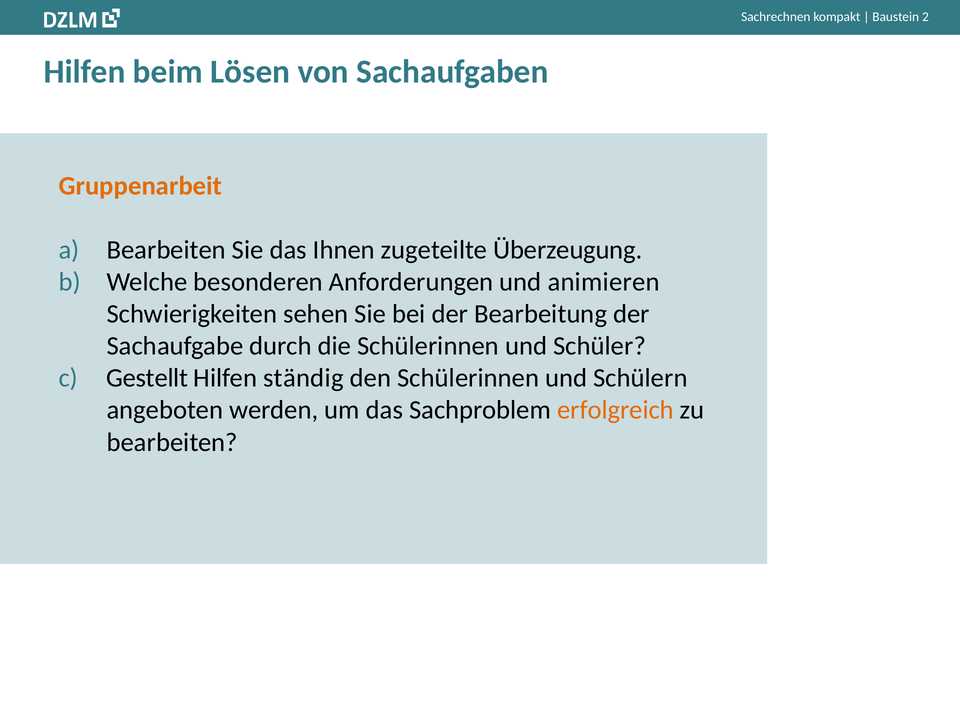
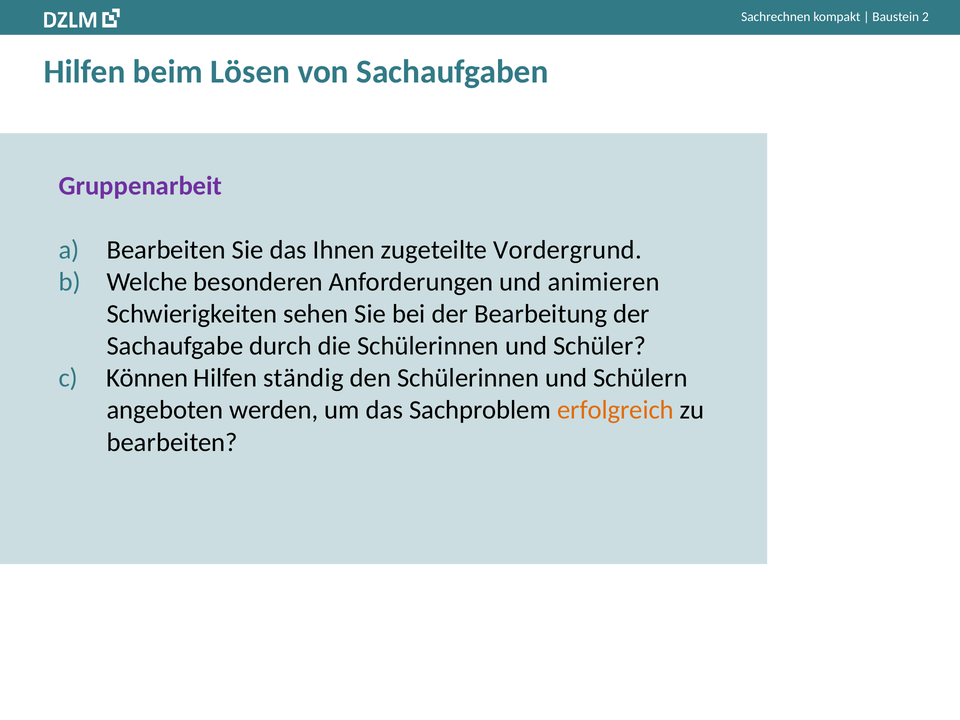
Gruppenarbeit colour: orange -> purple (140, 186)
Überzeugung: Überzeugung -> Vordergrund (568, 250)
Gestellt: Gestellt -> Können (147, 378)
